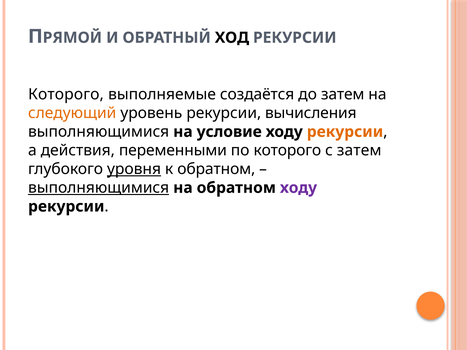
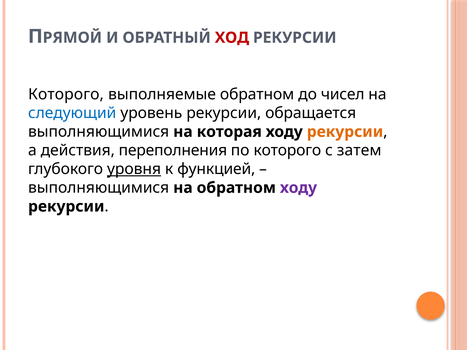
ХОД colour: black -> red (232, 38)
выполняемые создаётся: создаётся -> обратном (257, 94)
до затем: затем -> чисел (343, 94)
следующий colour: orange -> blue (72, 113)
вычисления: вычисления -> обращается (311, 113)
условие: условие -> которая (229, 132)
переменными: переменными -> переполнения (173, 151)
к обратном: обратном -> функцией (216, 169)
выполняющимися underline: present -> none (99, 188)
